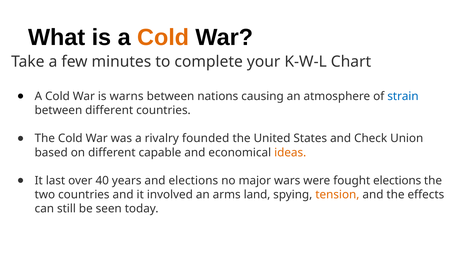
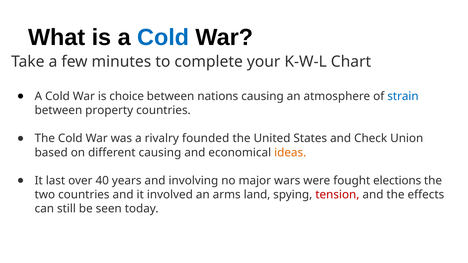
Cold colour: orange -> blue (163, 37)
warns: warns -> choice (127, 96)
between different: different -> property (109, 111)
different capable: capable -> causing (160, 153)
and elections: elections -> involving (193, 181)
tension colour: orange -> red (337, 195)
